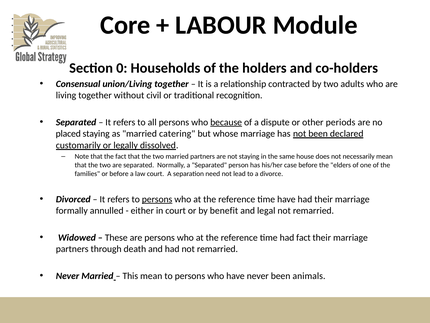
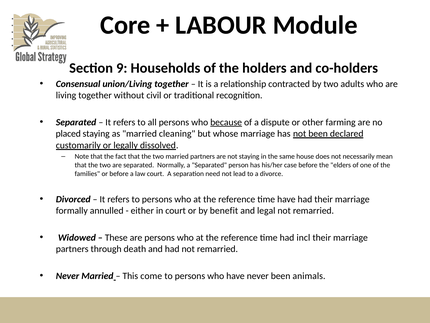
0: 0 -> 9 (122, 68)
periods: periods -> farming (341, 122)
catering: catering -> cleaning (177, 134)
persons underline: present -> none (157, 199)
had fact: fact -> incl (303, 237)
This mean: mean -> come (151, 275)
